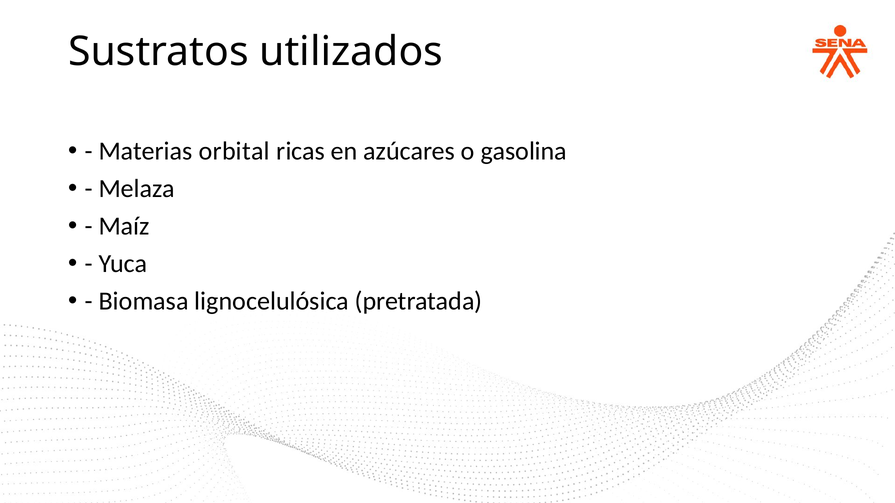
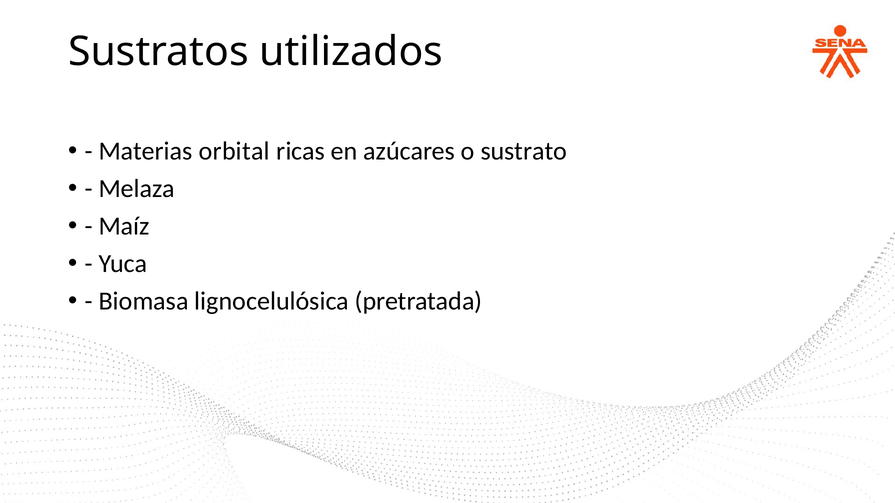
gasolina: gasolina -> sustrato (524, 151)
